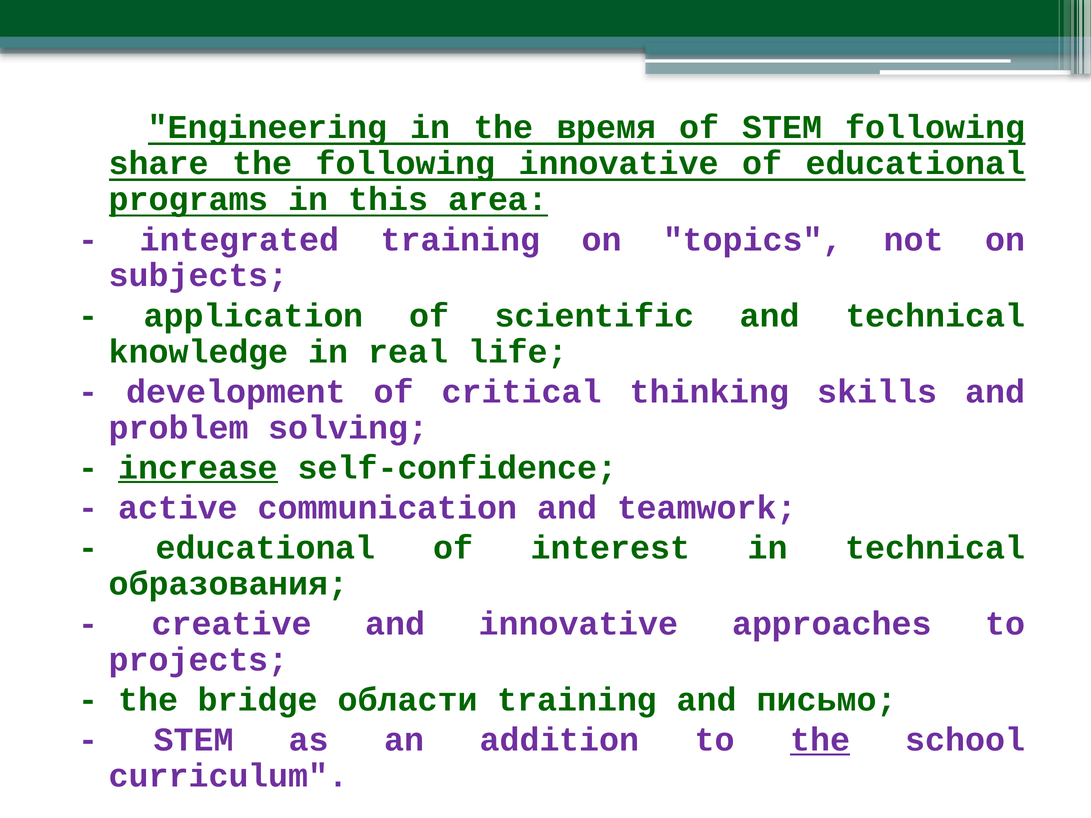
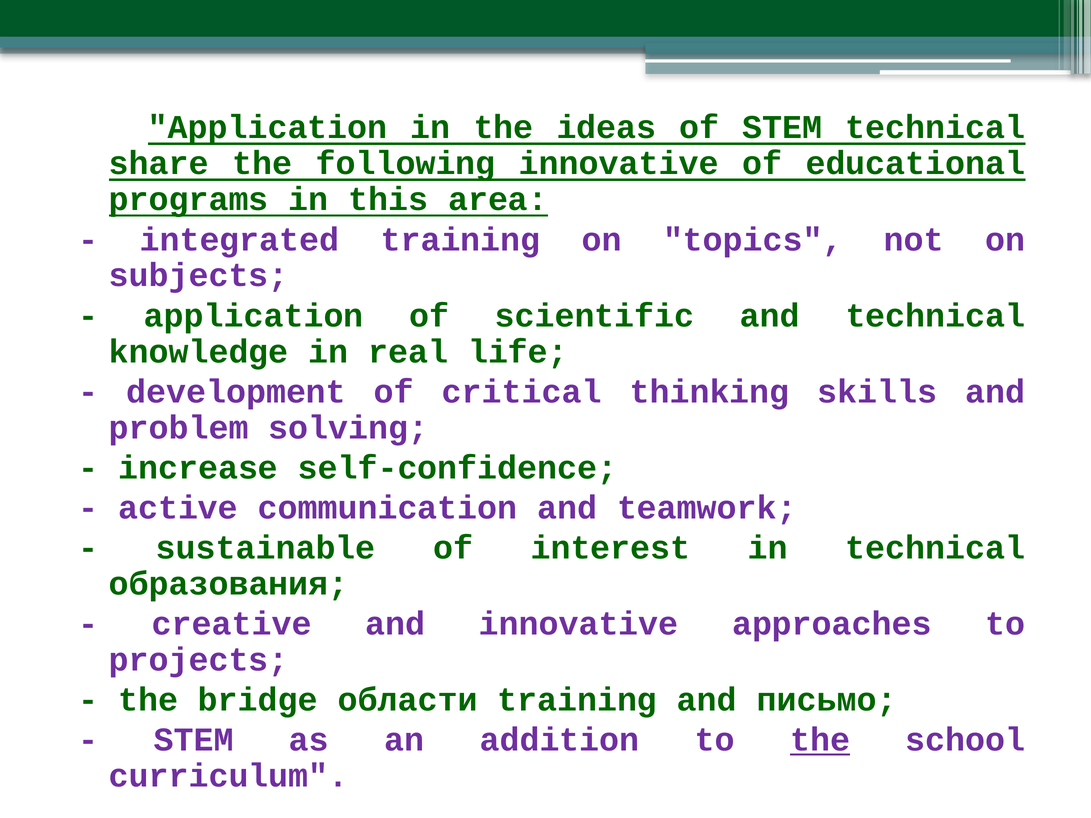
Engineering: Engineering -> Application (268, 128)
время: время -> ideas (606, 128)
STEM following: following -> technical (935, 128)
increase underline: present -> none (198, 468)
educational: educational -> sustainable (266, 548)
